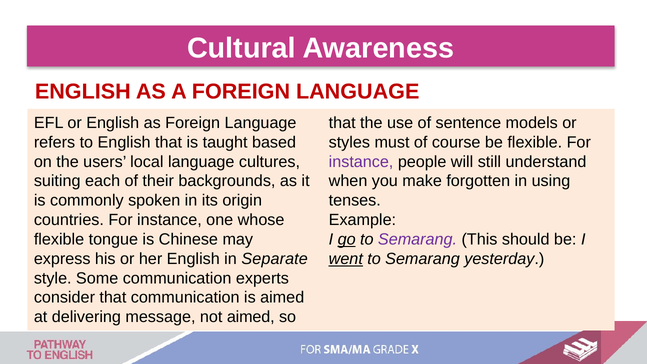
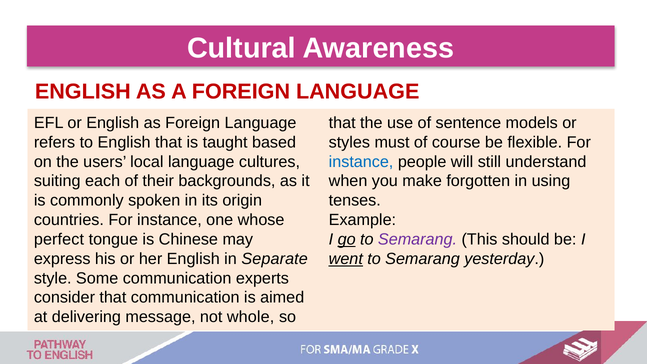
instance colour: purple -> blue (361, 162)
flexible: flexible -> perfect (59, 239)
not aimed: aimed -> whole (251, 317)
